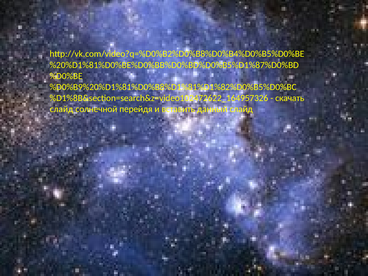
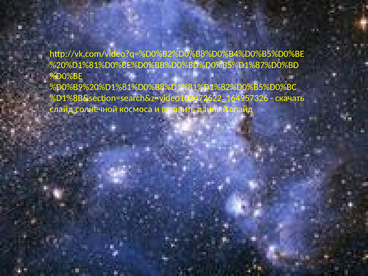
перейдя: перейдя -> космоса (136, 109)
